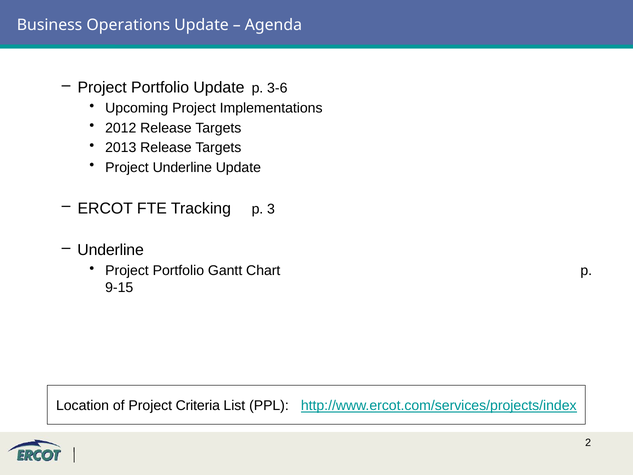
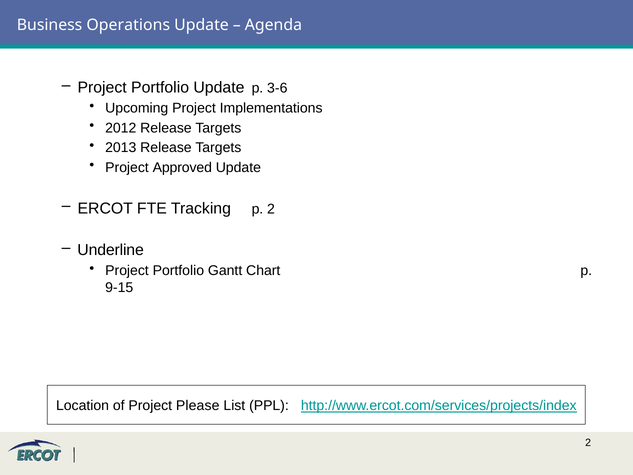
Project Underline: Underline -> Approved (182, 167)
p 3: 3 -> 2 (271, 209)
Criteria: Criteria -> Please (198, 406)
